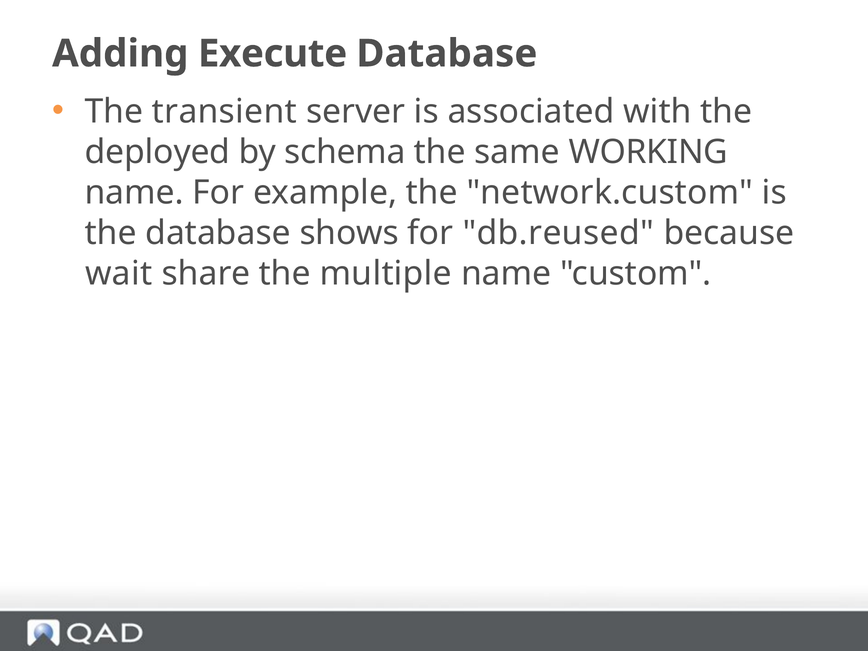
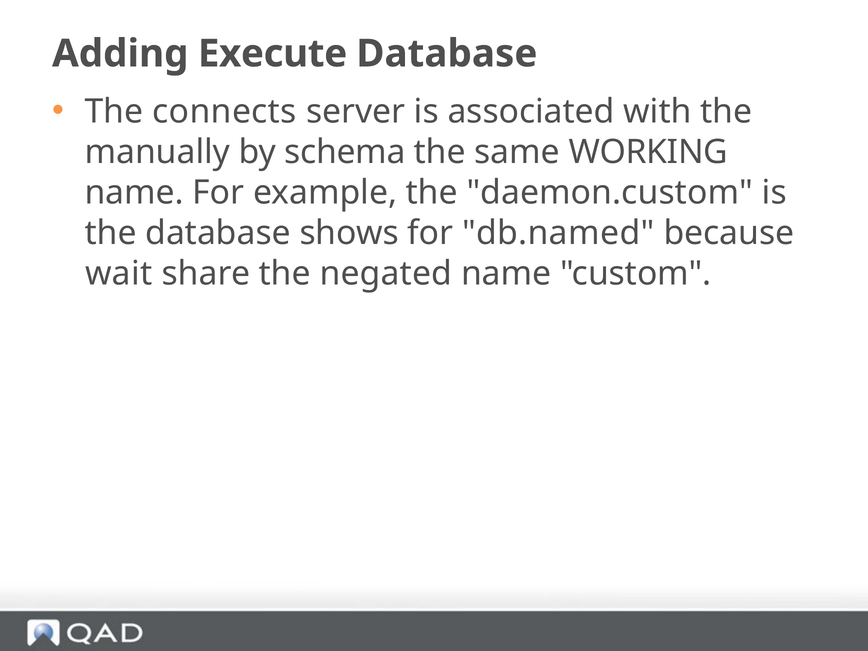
transient: transient -> connects (224, 112)
deployed: deployed -> manually (157, 152)
network.custom: network.custom -> daemon.custom (610, 193)
db.reused: db.reused -> db.named (558, 233)
multiple: multiple -> negated (386, 274)
